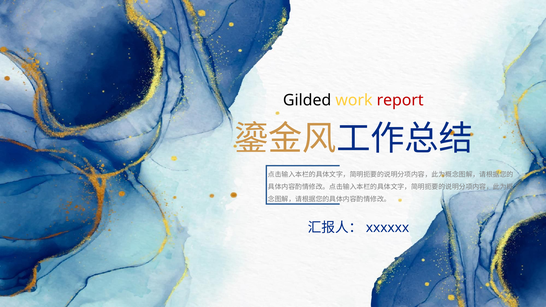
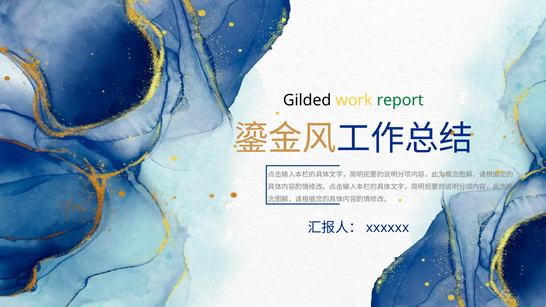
report colour: red -> green (400, 100)
